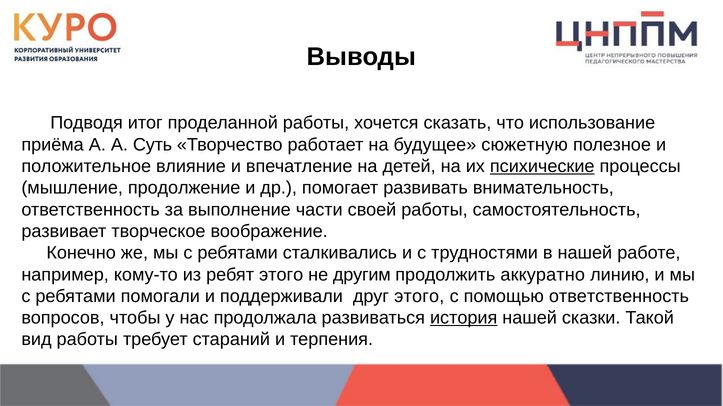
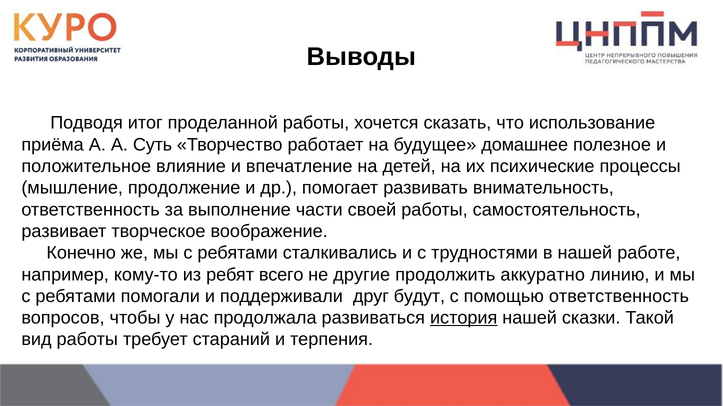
сюжетную: сюжетную -> домашнее (525, 145)
психические underline: present -> none (542, 167)
ребят этого: этого -> всего (281, 275)
другим: другим -> другие (362, 275)
друг этого: этого -> будут (419, 297)
